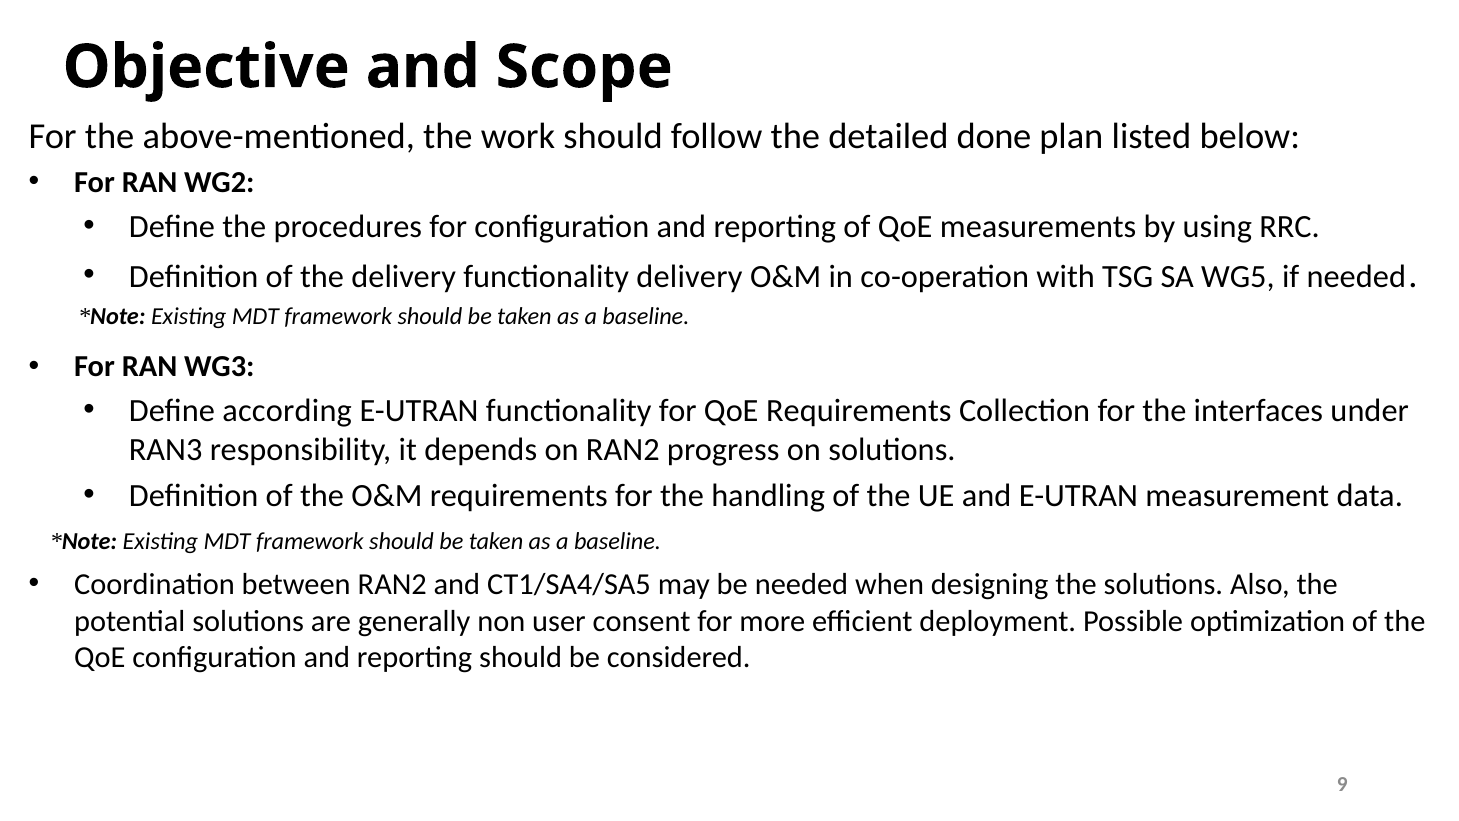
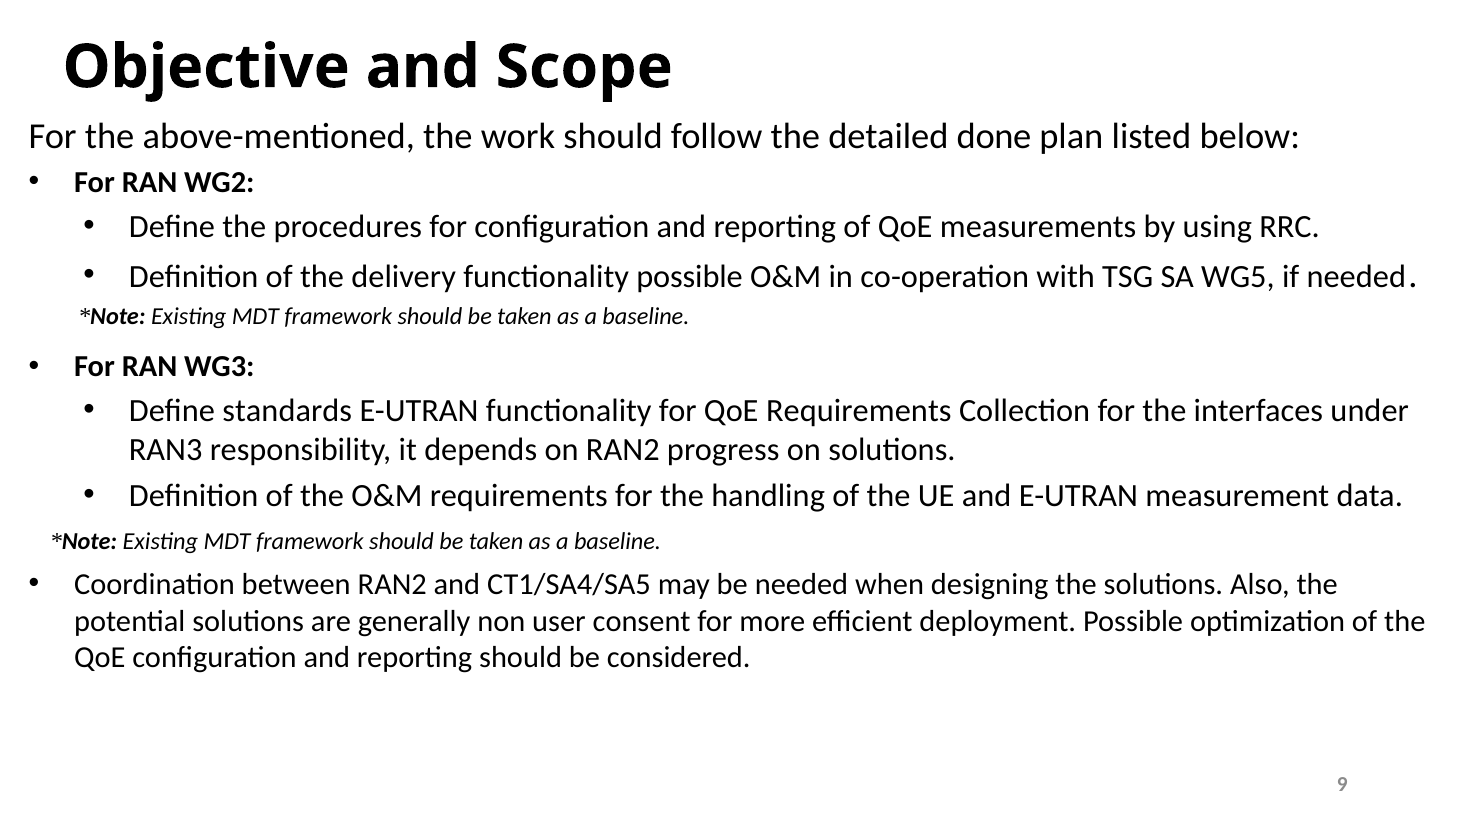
functionality delivery: delivery -> possible (690, 277)
according: according -> standards (287, 411)
